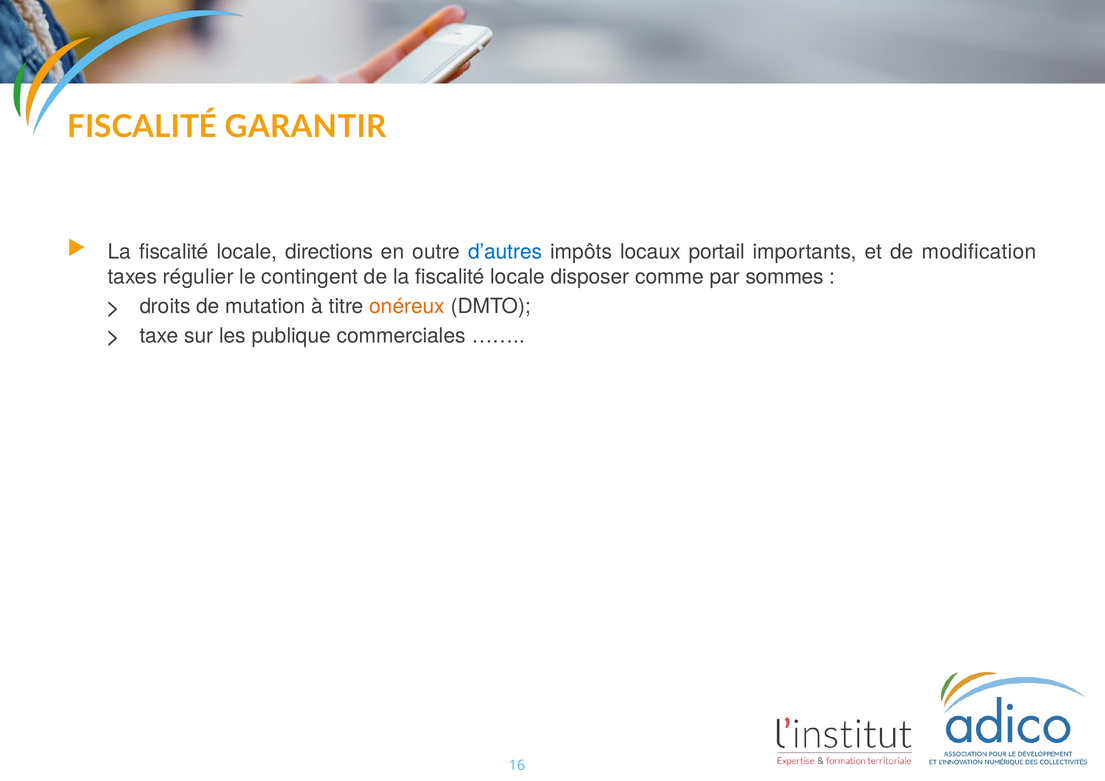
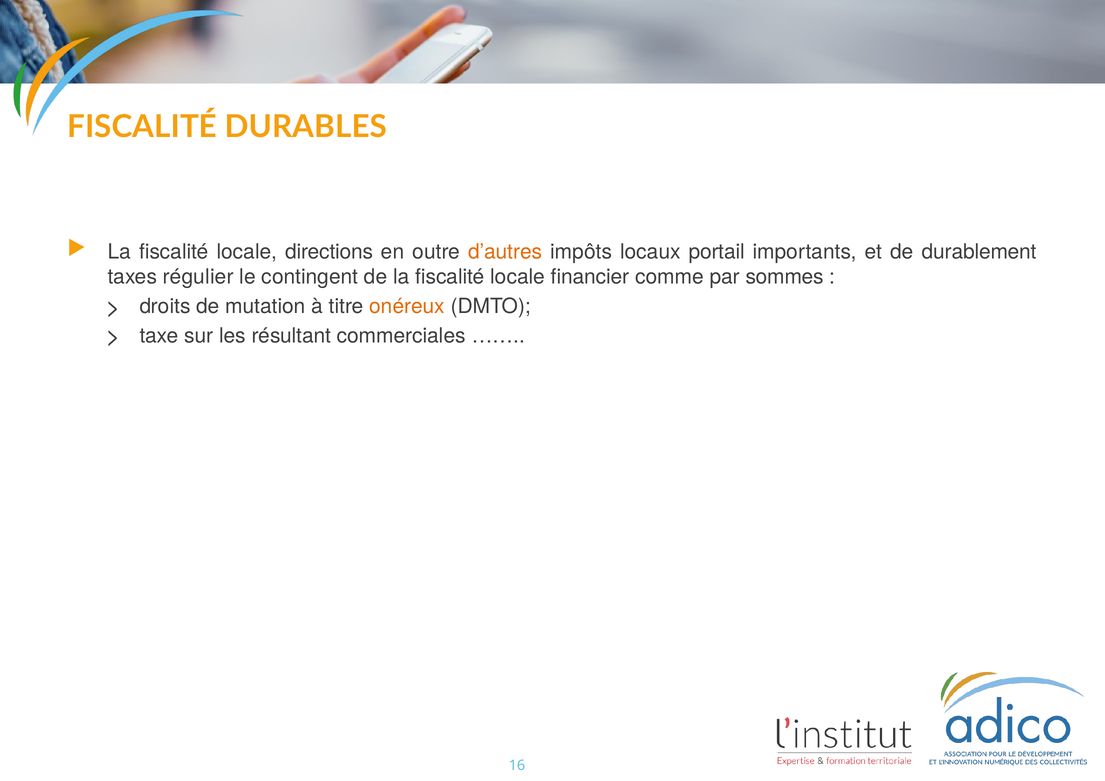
GARANTIR: GARANTIR -> DURABLES (306, 127)
d’autres colour: blue -> orange (505, 252)
modification: modification -> durablement (979, 252)
disposer: disposer -> financier (590, 277)
publique: publique -> résultant (291, 336)
